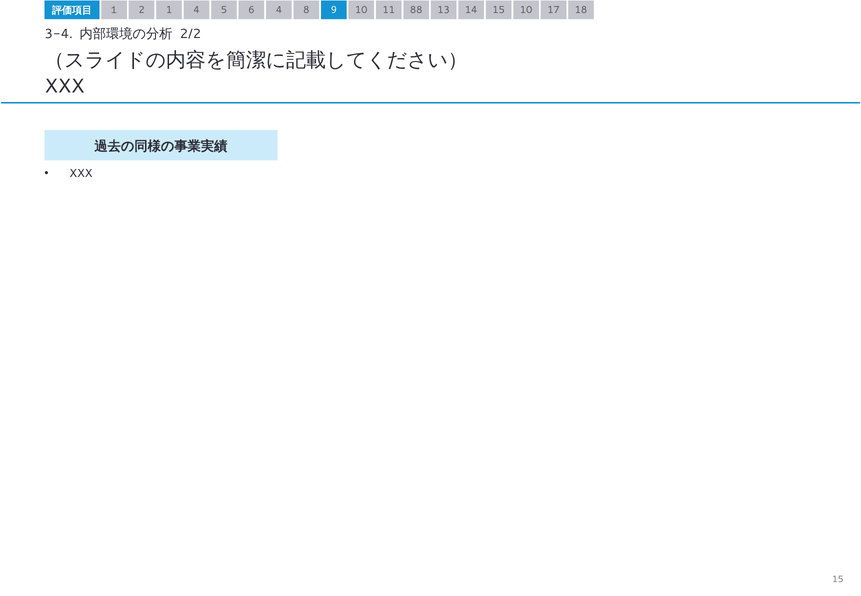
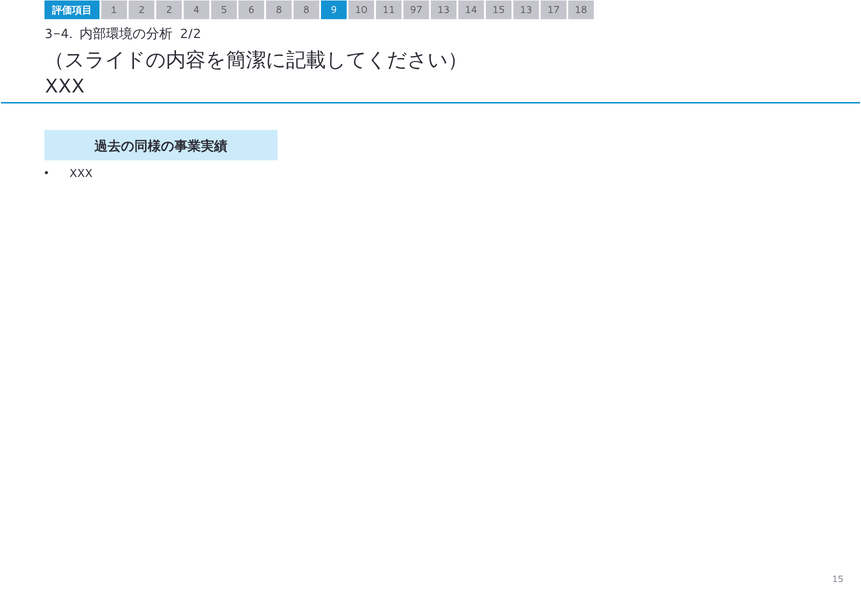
2 1: 1 -> 2 (169, 10)
6 4: 4 -> 8 (279, 10)
88: 88 -> 97 (416, 10)
15 10: 10 -> 13 (526, 10)
